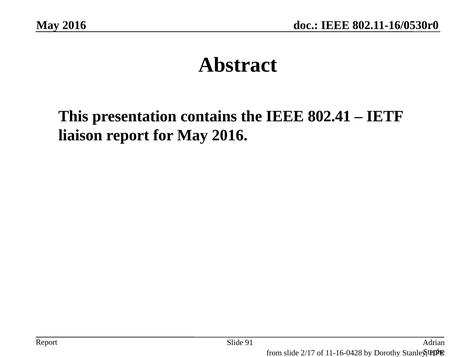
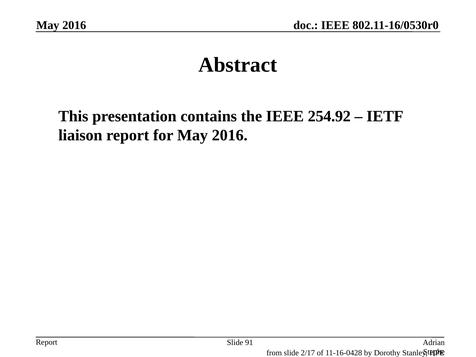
802.41: 802.41 -> 254.92 (329, 116)
